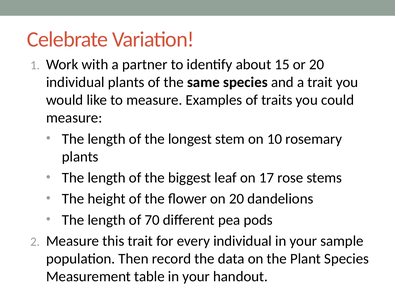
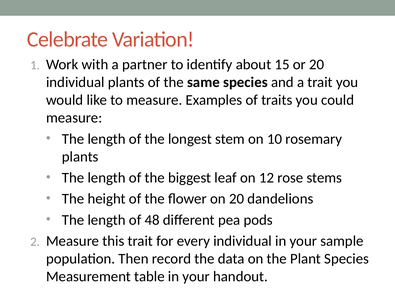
17: 17 -> 12 (267, 178)
70: 70 -> 48 (152, 220)
